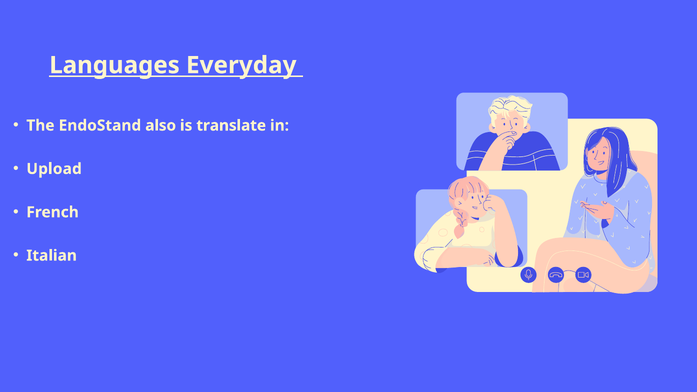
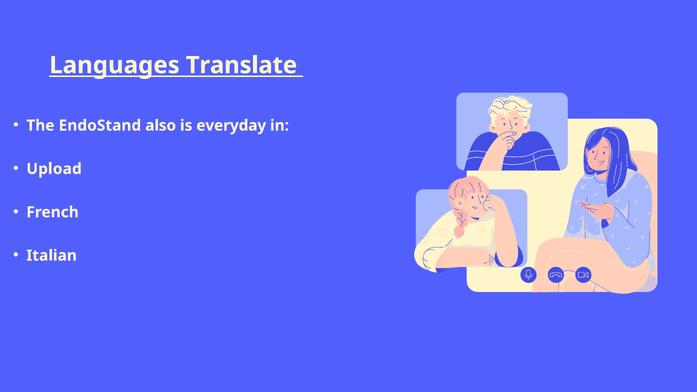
Everyday: Everyday -> Translate (241, 65)
translate: translate -> everyday (231, 126)
